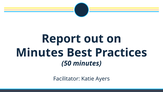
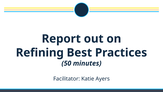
Minutes: Minutes -> Refining (40, 52)
